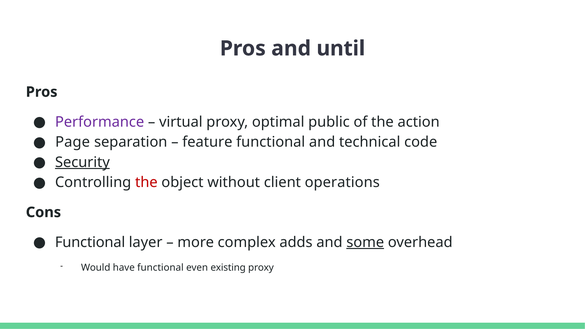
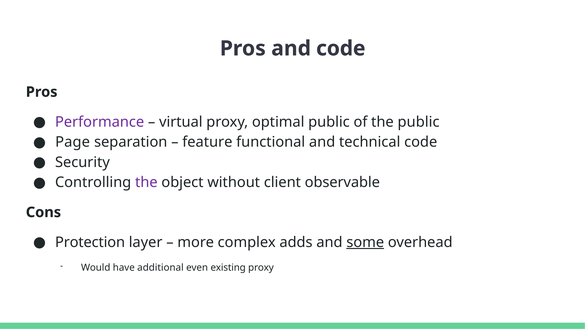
and until: until -> code (341, 48)
the action: action -> public (419, 122)
Security underline: present -> none (82, 162)
the colour: red -> purple (146, 182)
operations: operations -> observable (342, 182)
Functional: Functional -> Protection (90, 242)
have functional: functional -> additional (160, 268)
